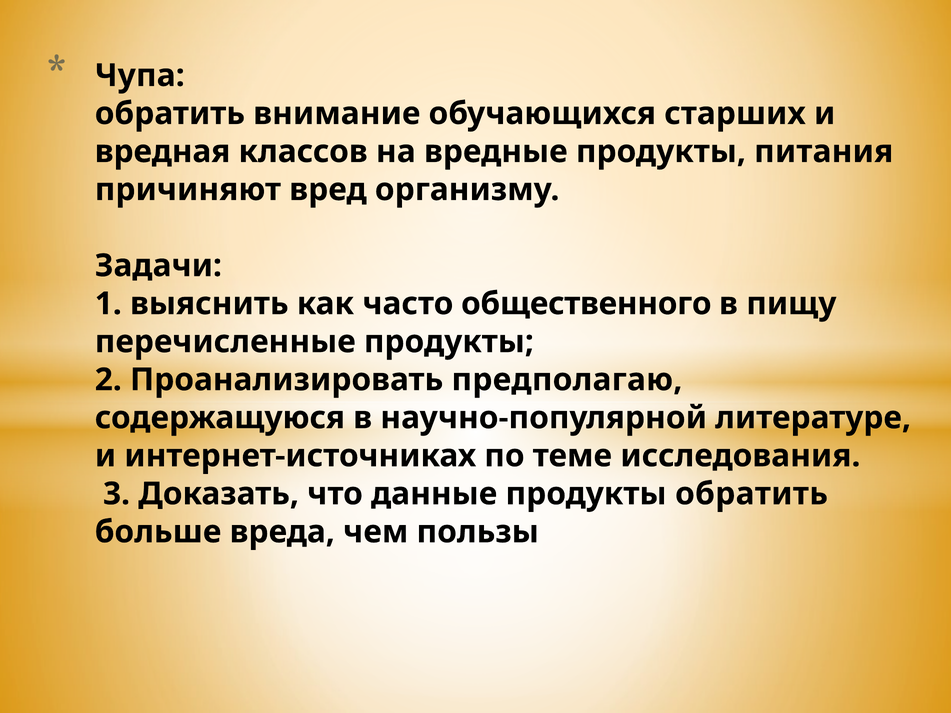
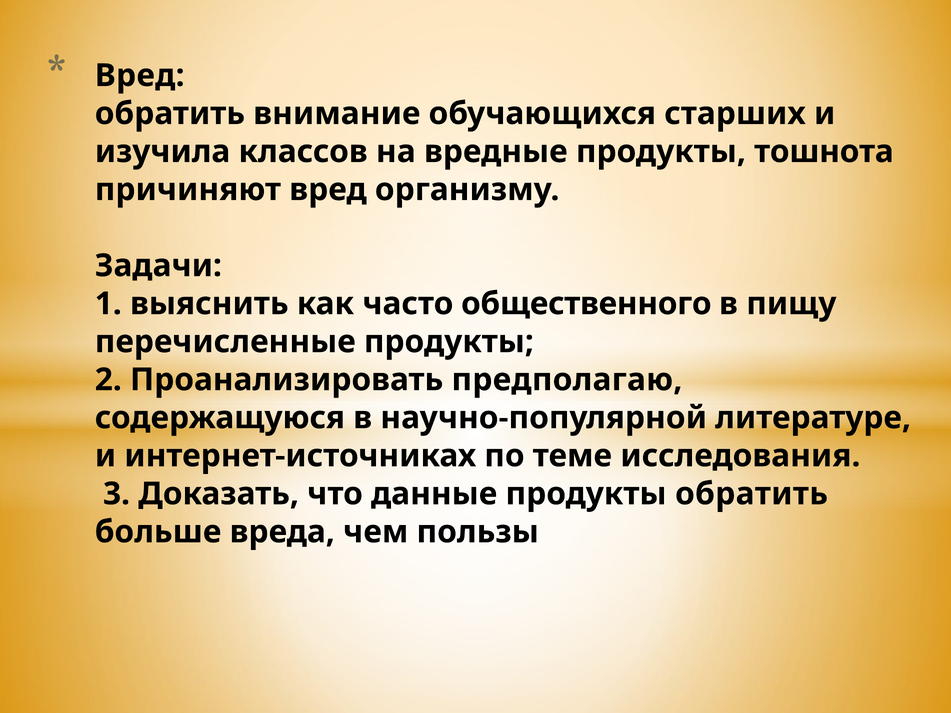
Чупа: Чупа -> Вред (140, 76)
вредная: вредная -> изучила (163, 152)
питания: питания -> тошнота (824, 152)
